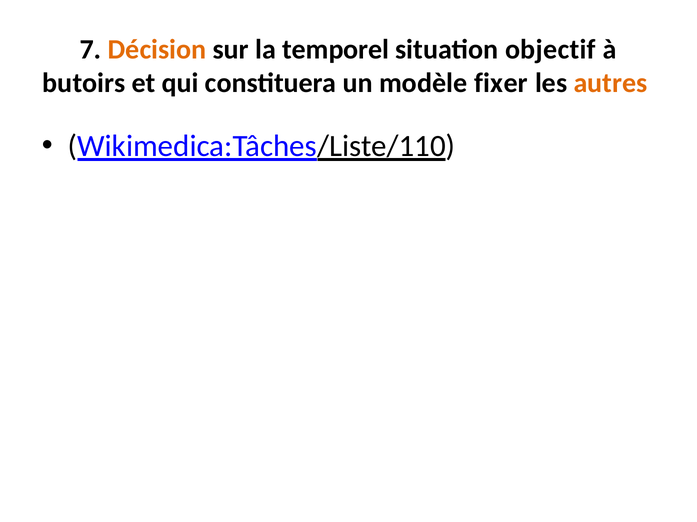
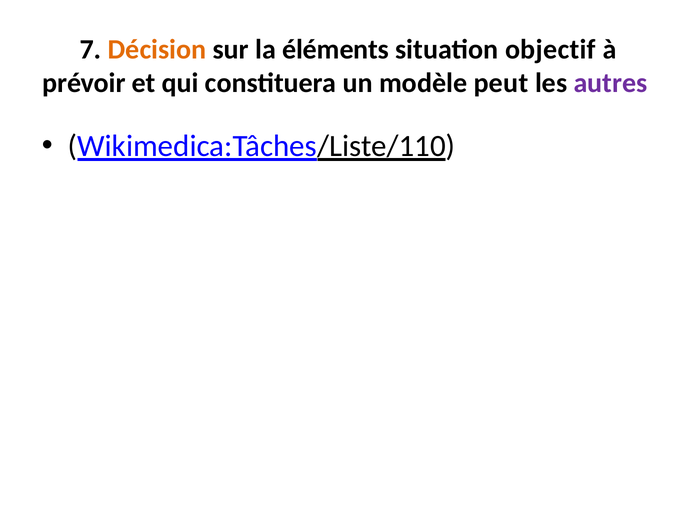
temporel: temporel -> éléments (336, 50)
butoirs: butoirs -> prévoir (84, 83)
fixer: fixer -> peut (501, 83)
autres colour: orange -> purple (610, 83)
